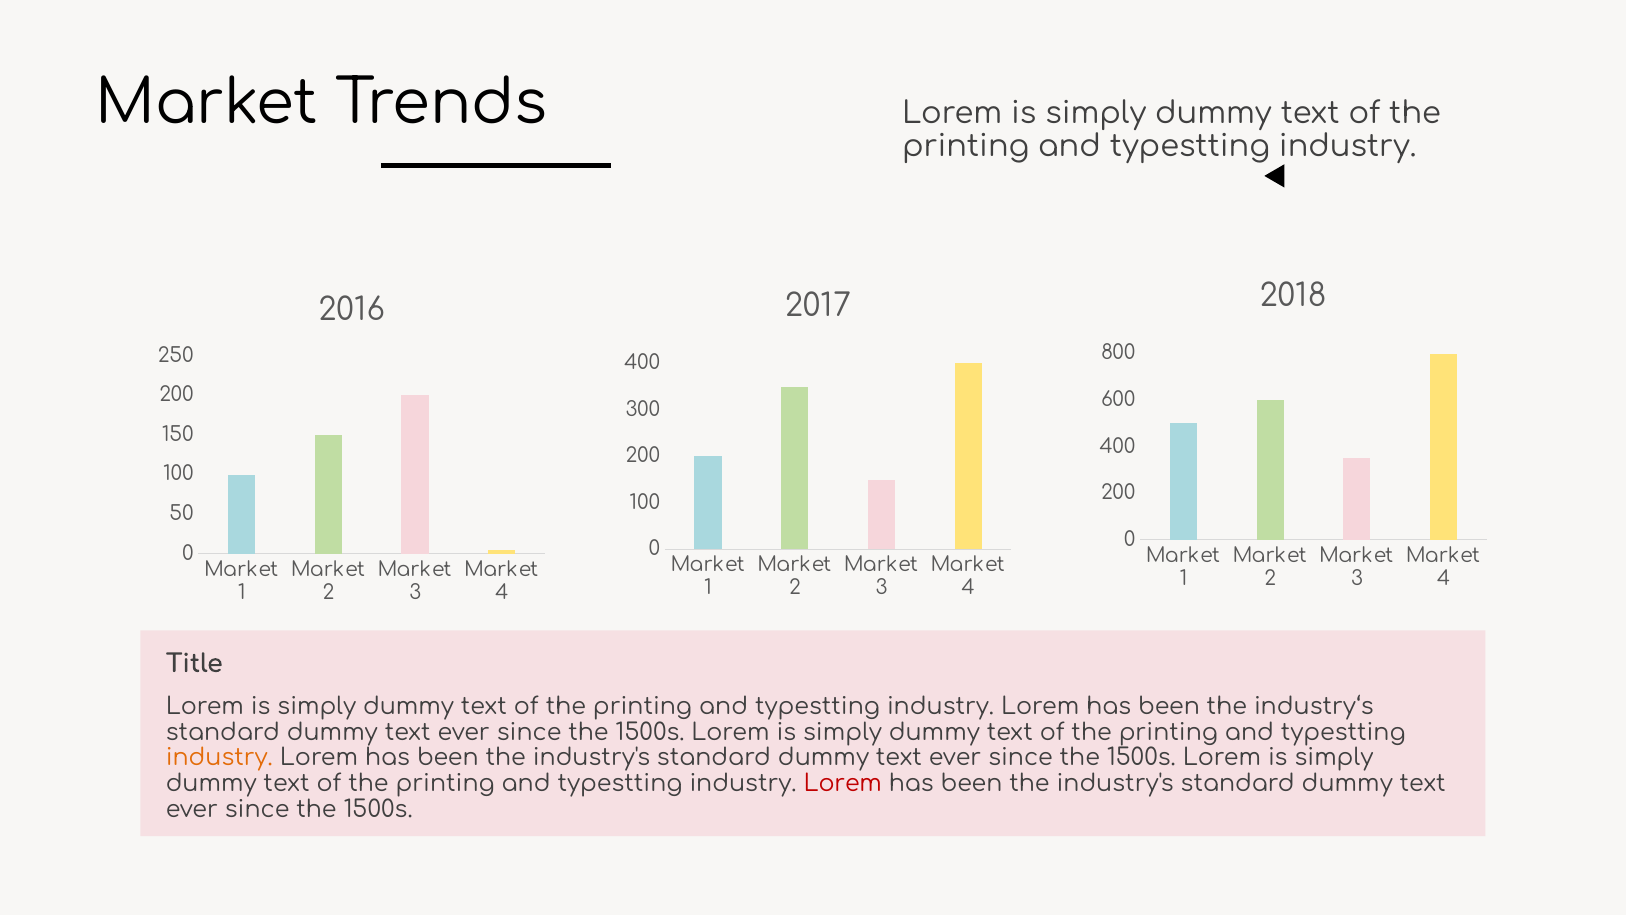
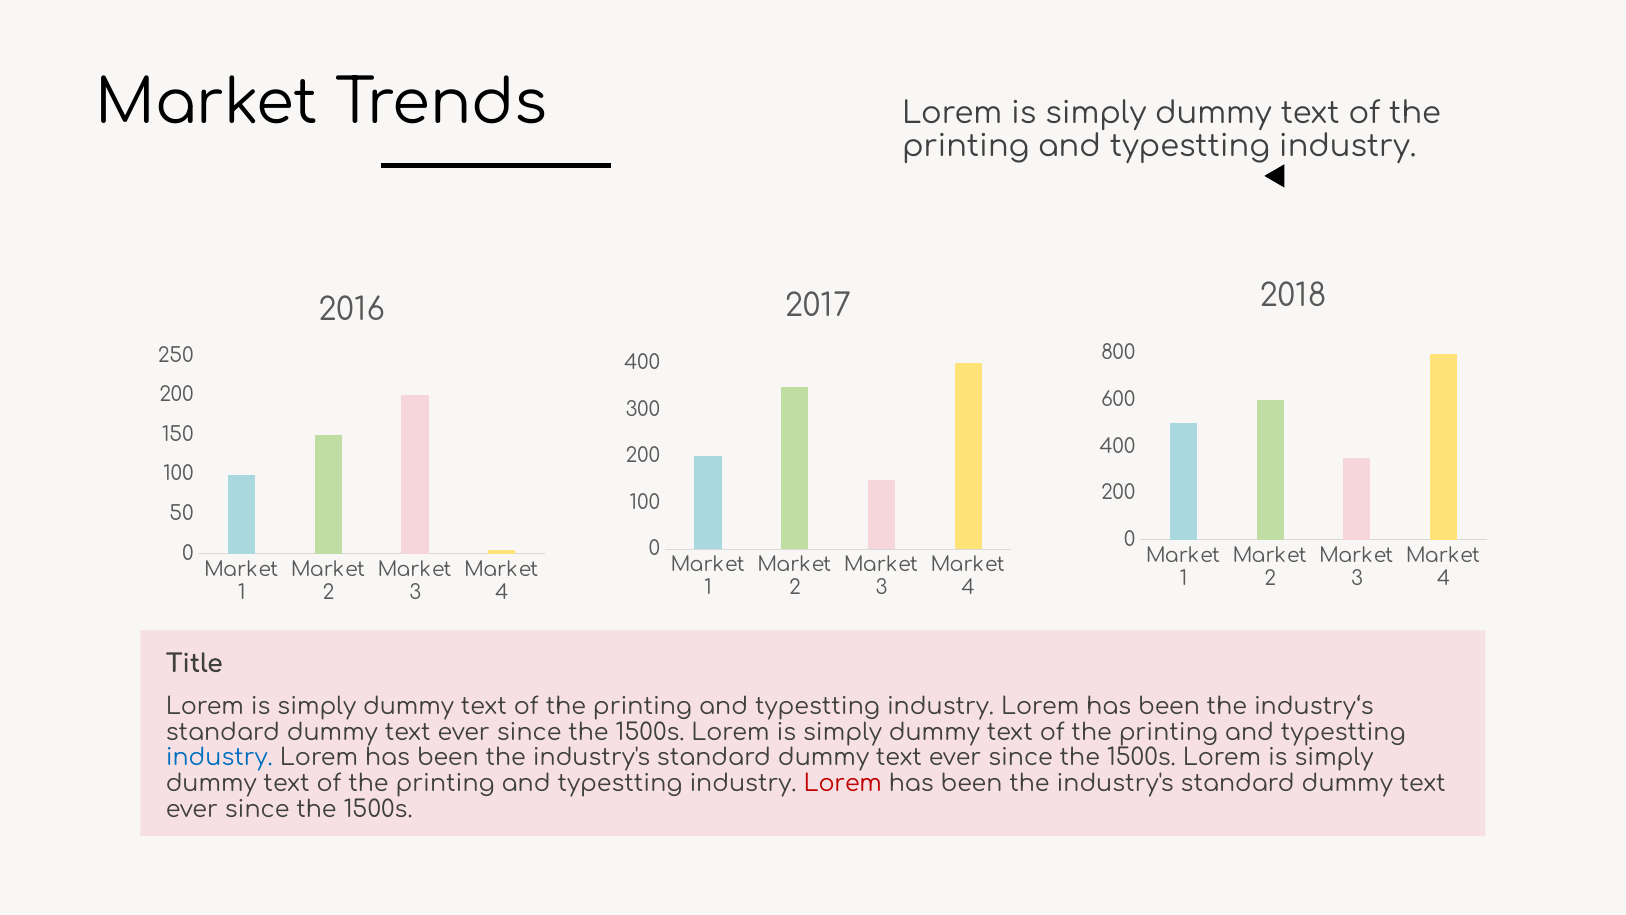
industry colour: orange -> blue (219, 758)
